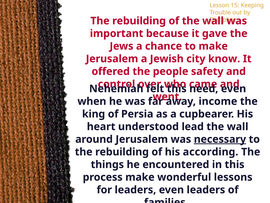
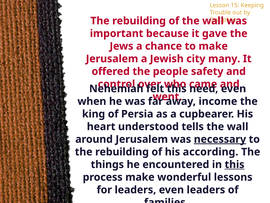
know: know -> many (224, 59)
lead: lead -> tells (193, 126)
this underline: none -> present (235, 164)
